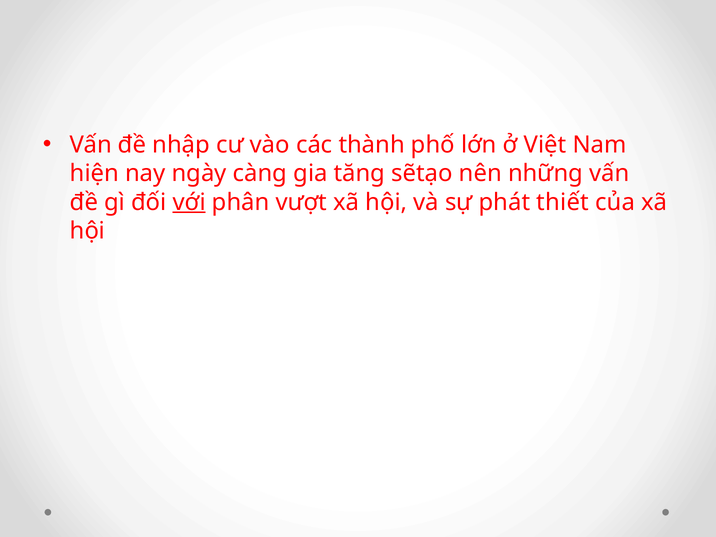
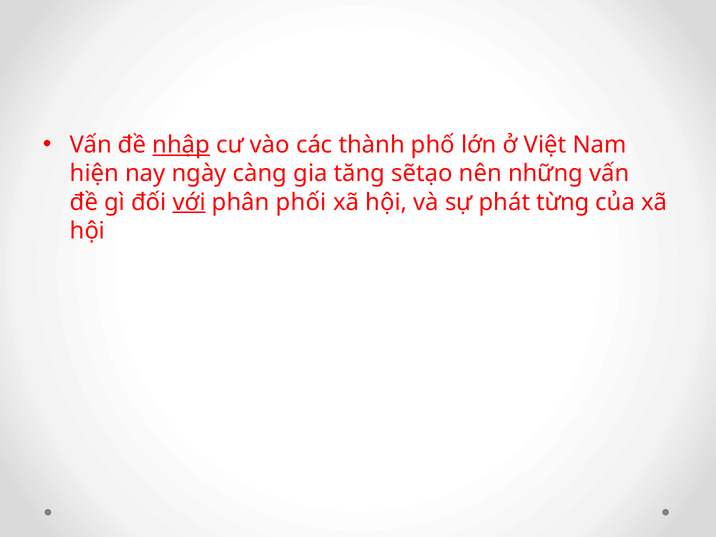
nhập underline: none -> present (181, 145)
vượt: vượt -> phối (301, 202)
thiết: thiết -> từng (563, 202)
